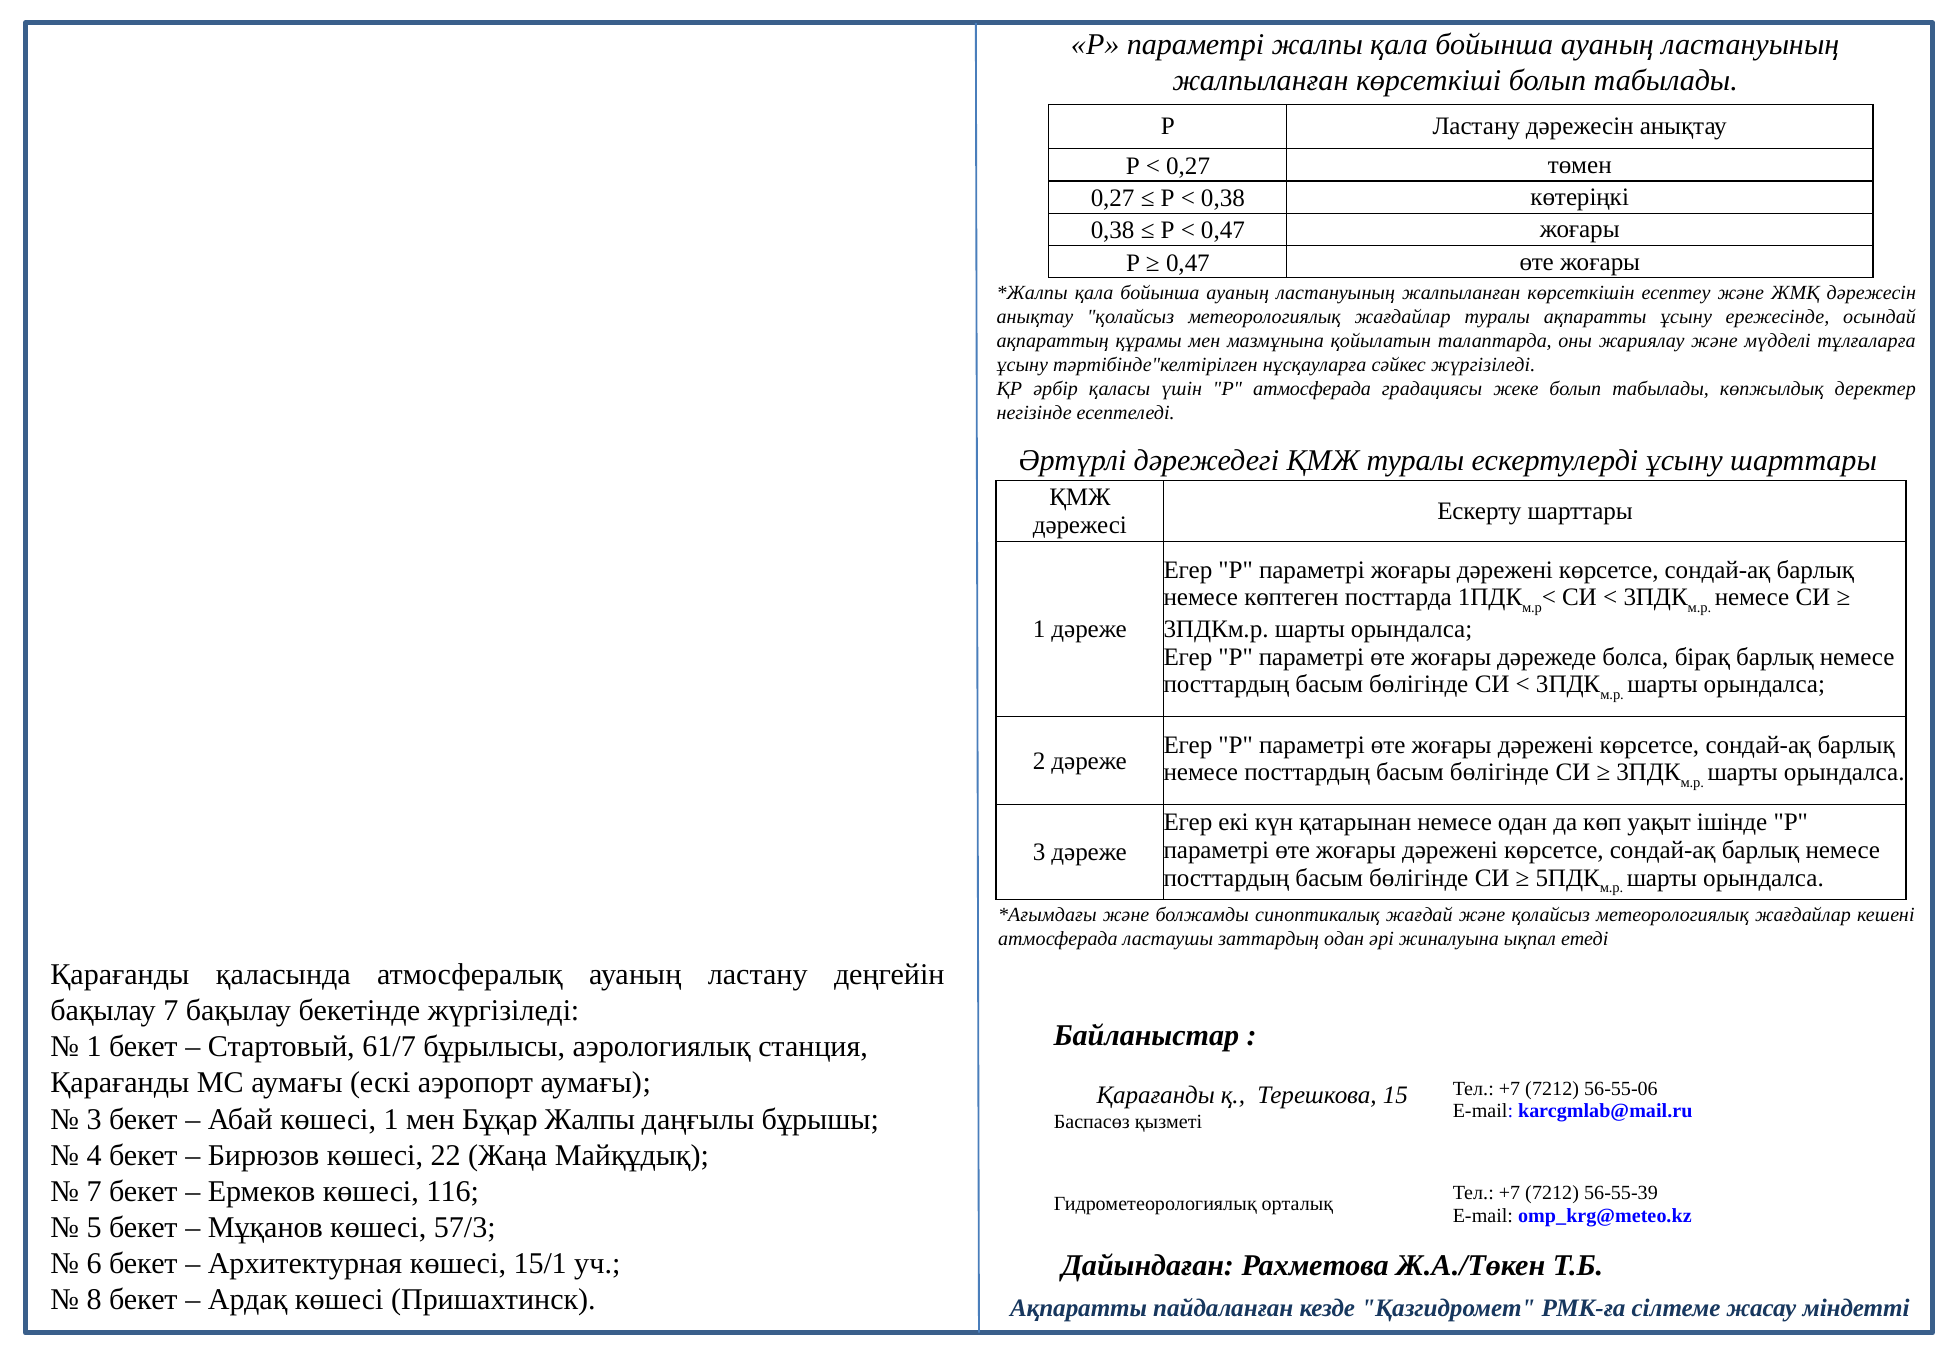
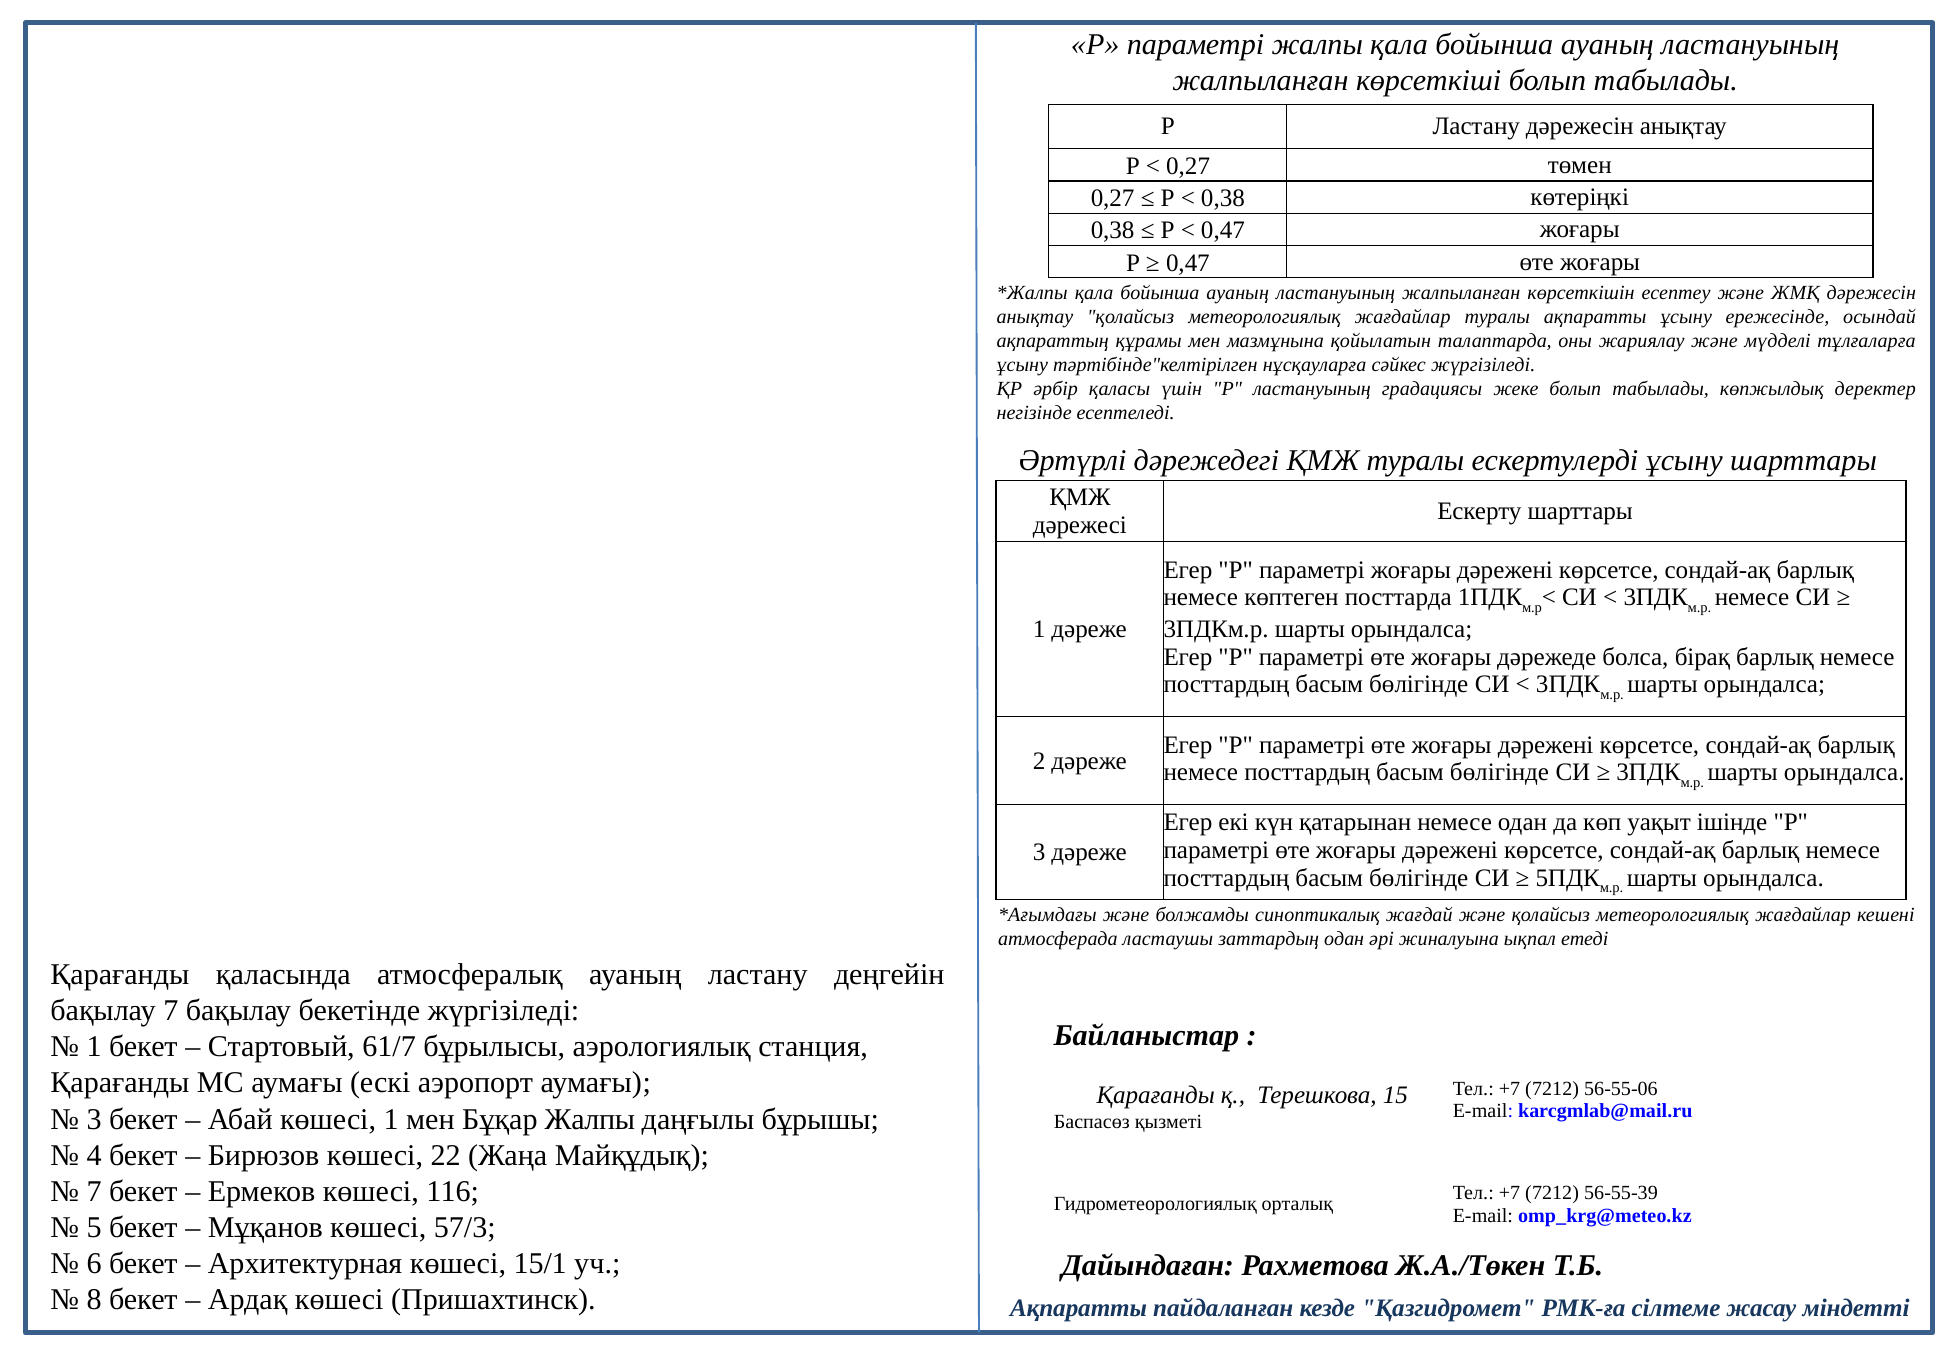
Р атмосферада: атмосферада -> ластануының (1312, 389)
